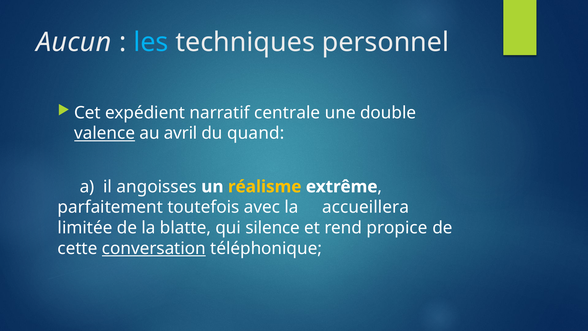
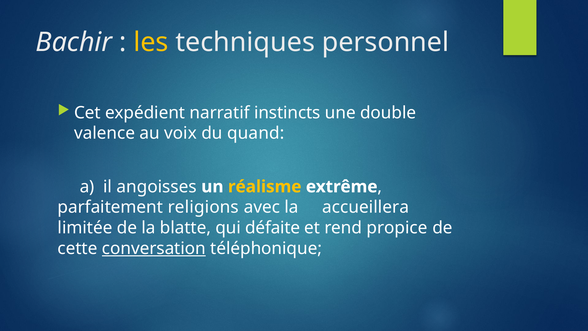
Aucun: Aucun -> Bachir (74, 42)
les colour: light blue -> yellow (151, 42)
centrale: centrale -> instincts (287, 113)
valence underline: present -> none (105, 133)
avril: avril -> voix (180, 133)
toutefois: toutefois -> religions (203, 207)
silence: silence -> défaite (273, 228)
